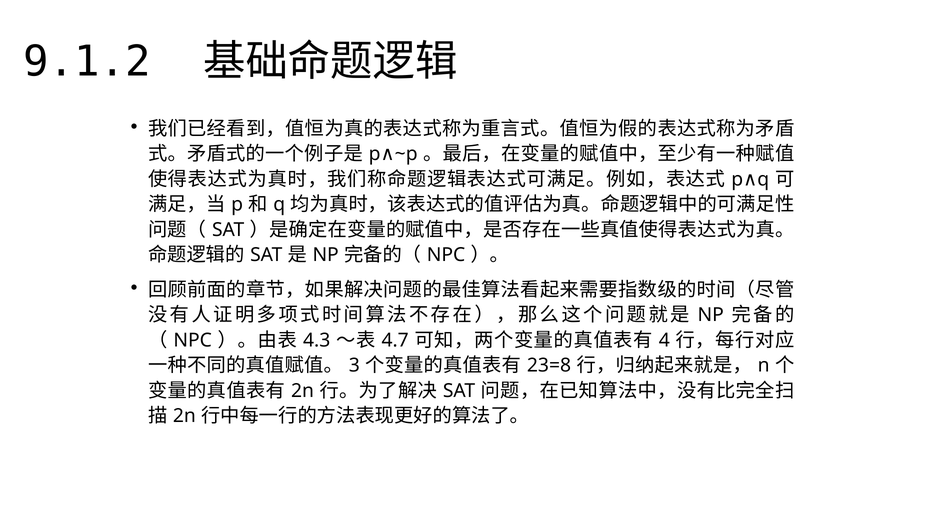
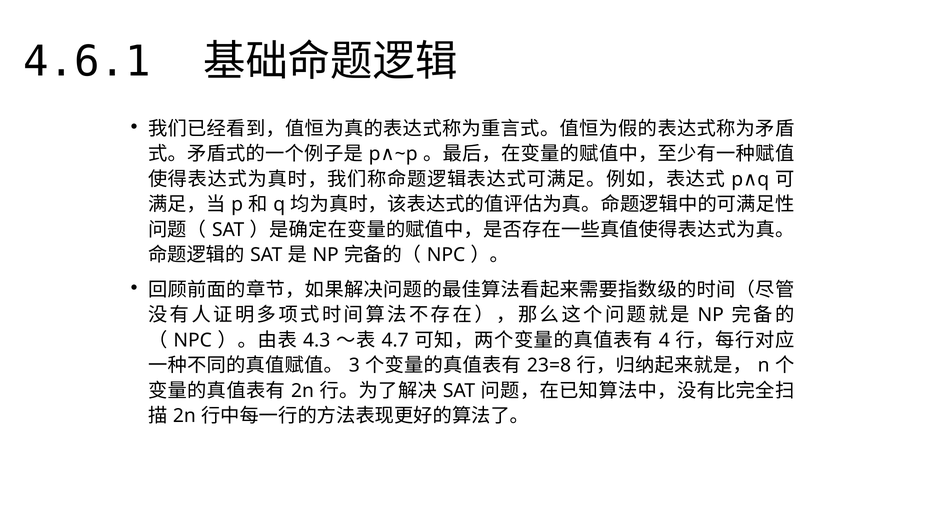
9.1.2: 9.1.2 -> 4.6.1 (87, 62)
